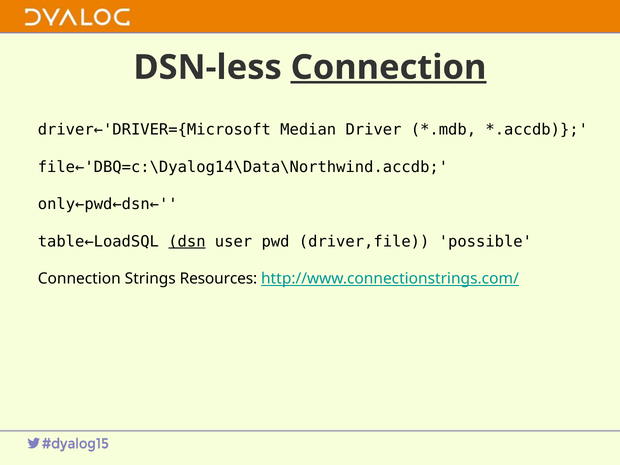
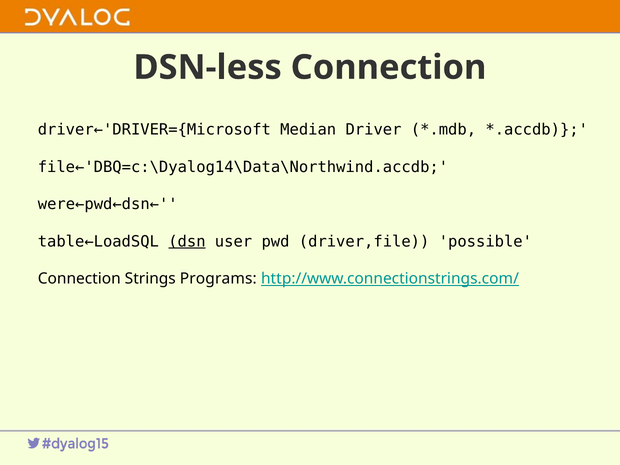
Connection underline: present -> none (389, 67)
only←pwd←dsn←: only←pwd←dsn← -> were←pwd←dsn← (108, 204)
Resources: Resources -> Programs (218, 279)
